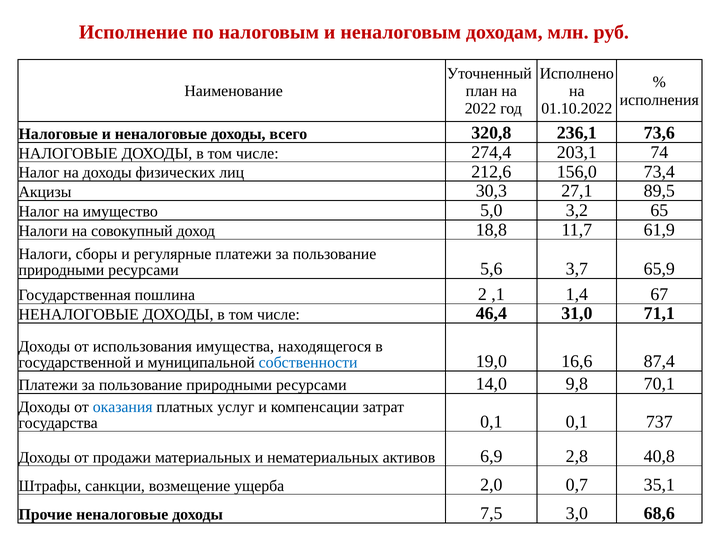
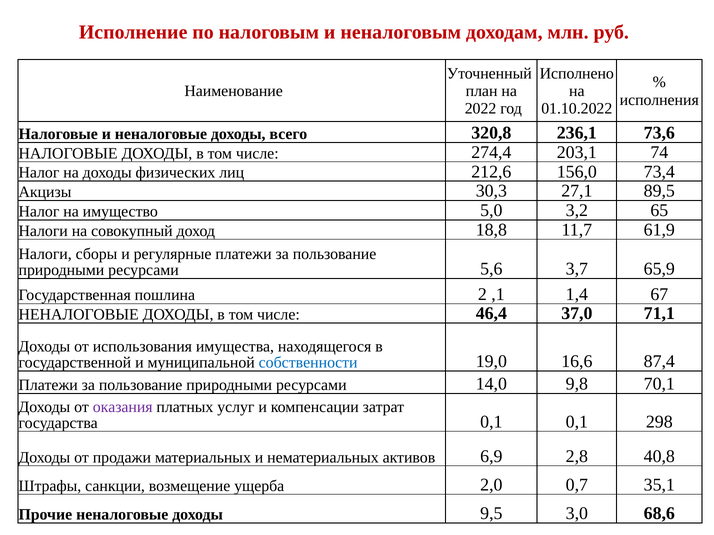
31,0: 31,0 -> 37,0 (577, 314)
оказания colour: blue -> purple (123, 407)
737: 737 -> 298 (659, 422)
7,5: 7,5 -> 9,5 (491, 514)
